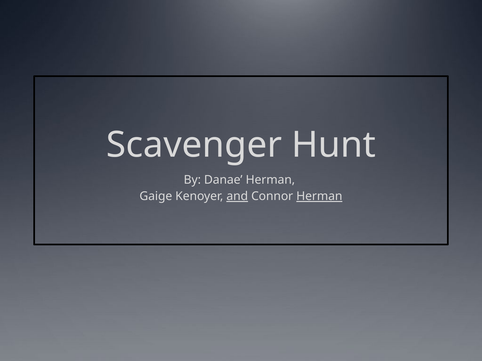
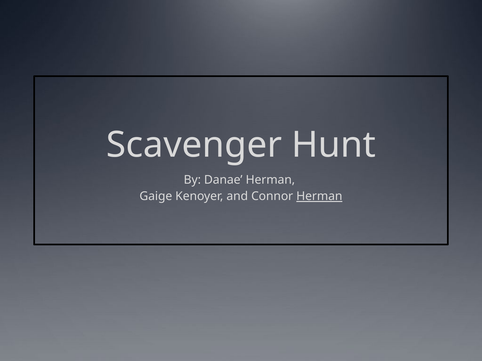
and underline: present -> none (237, 197)
